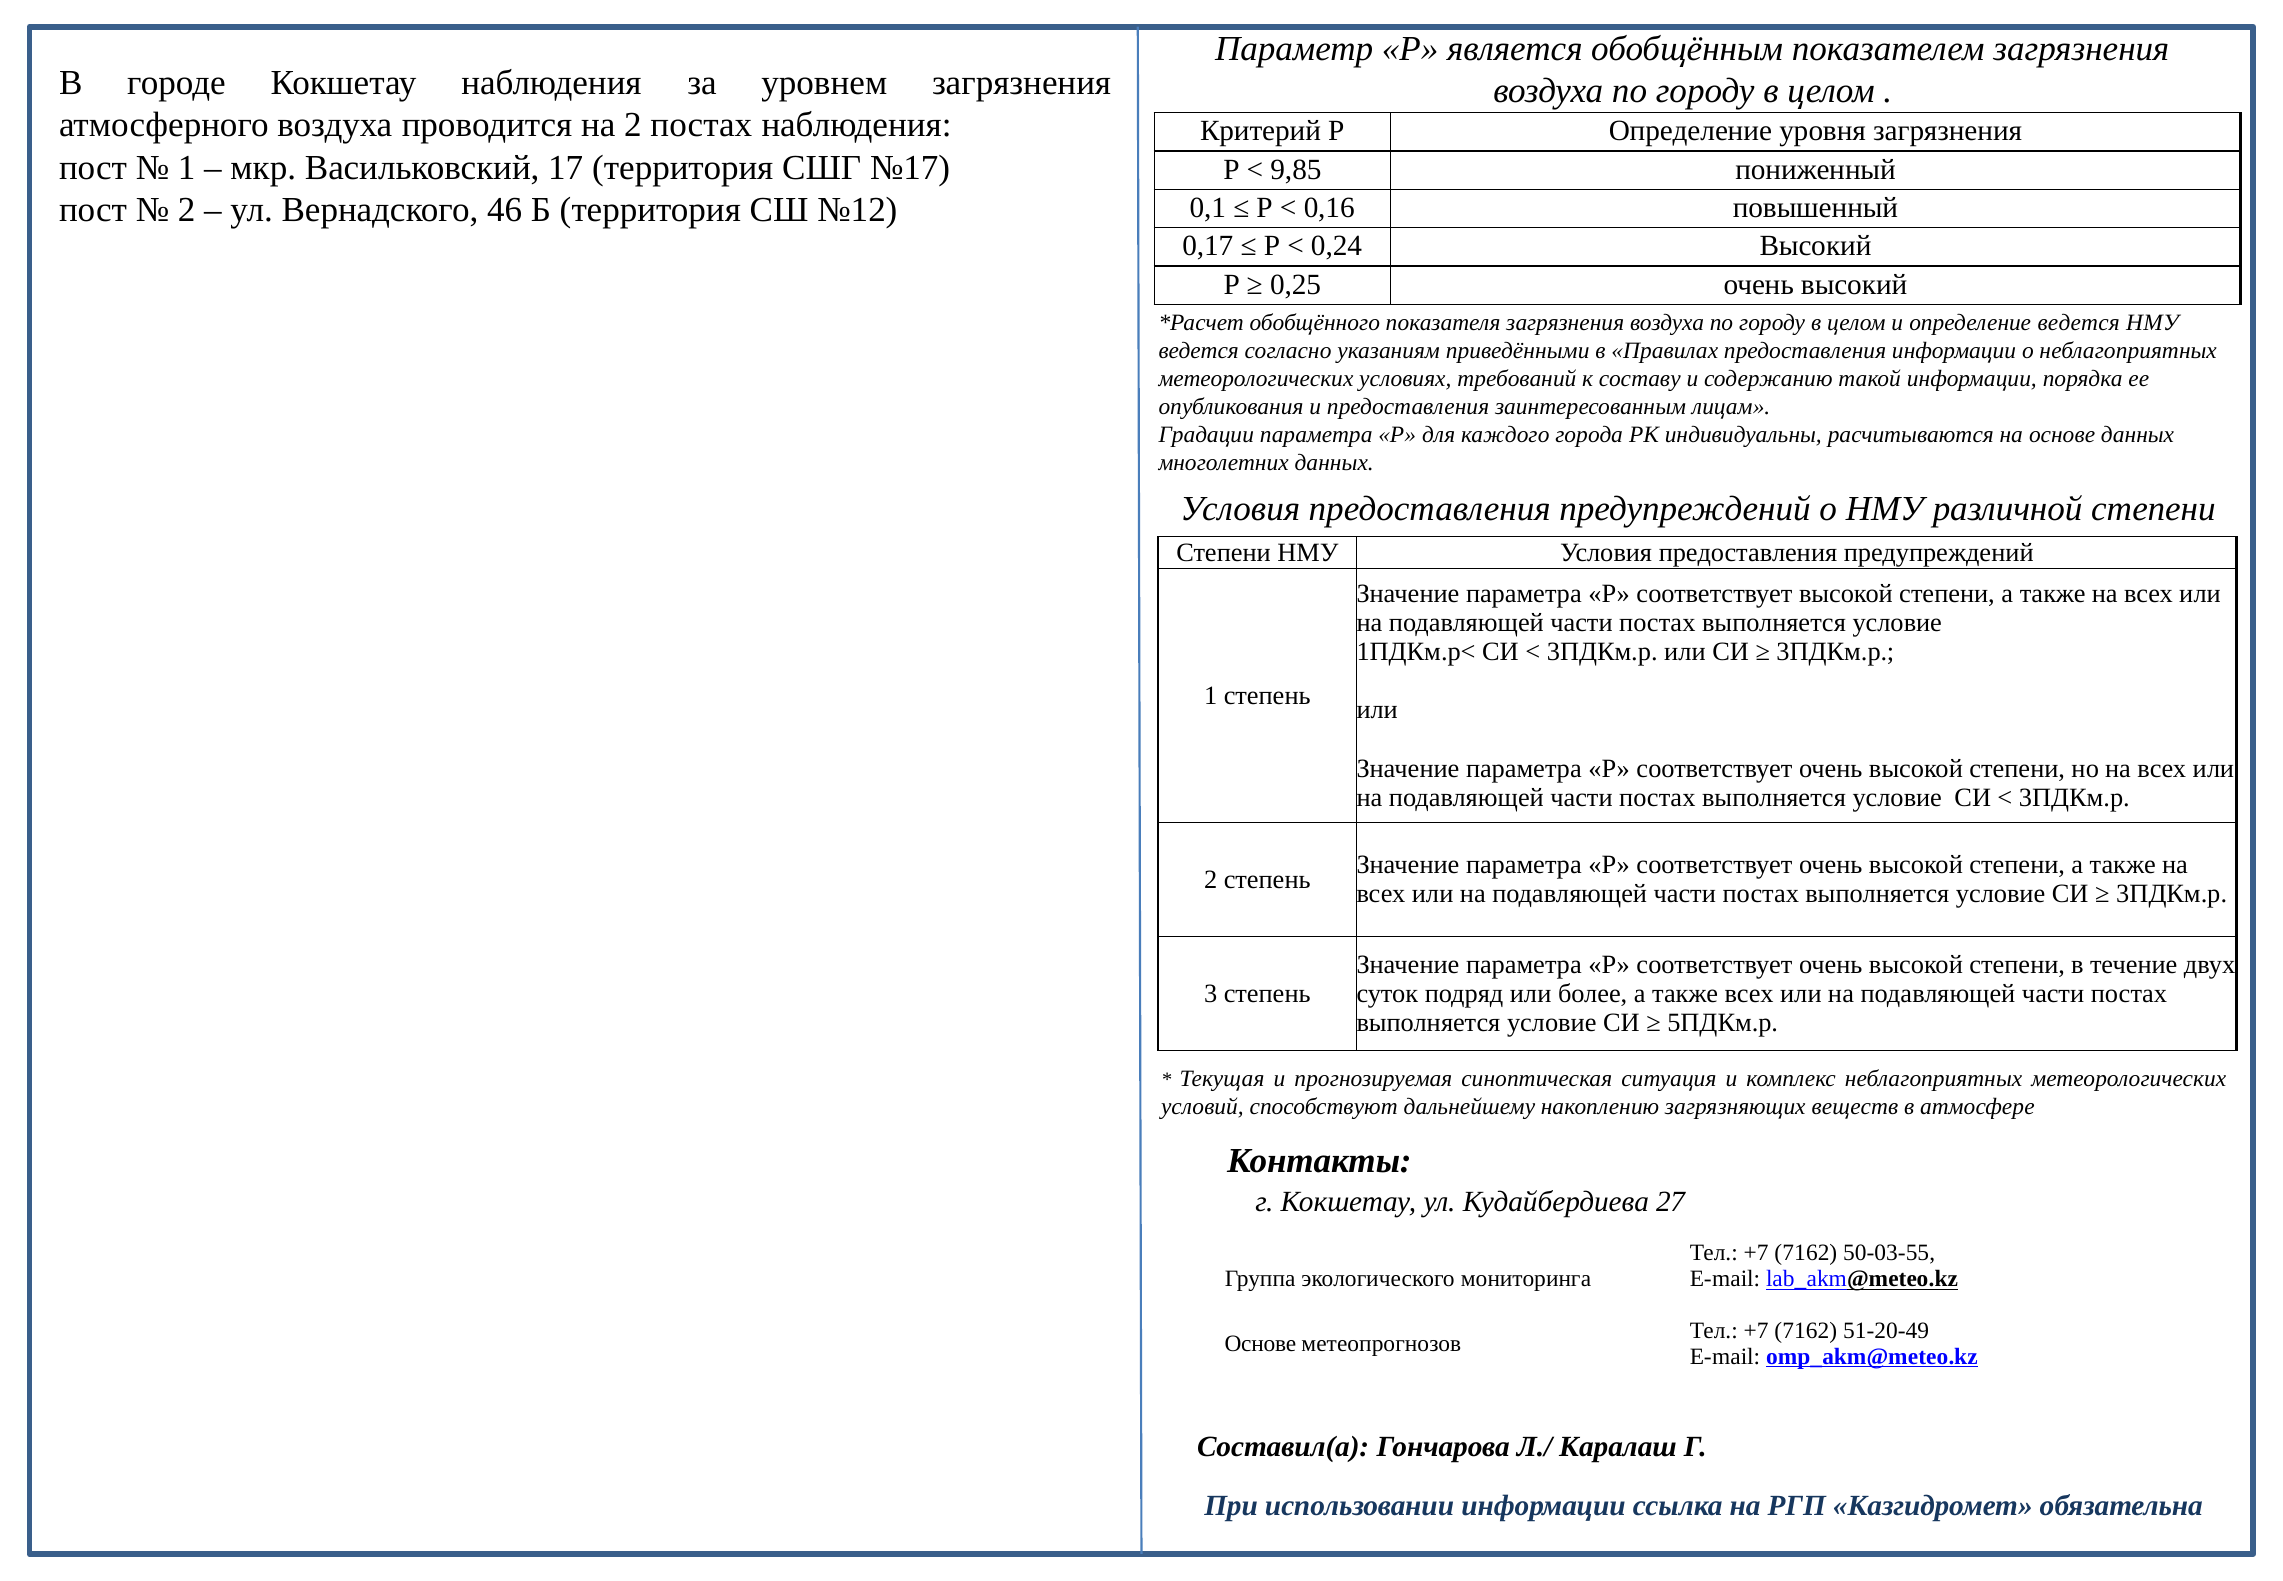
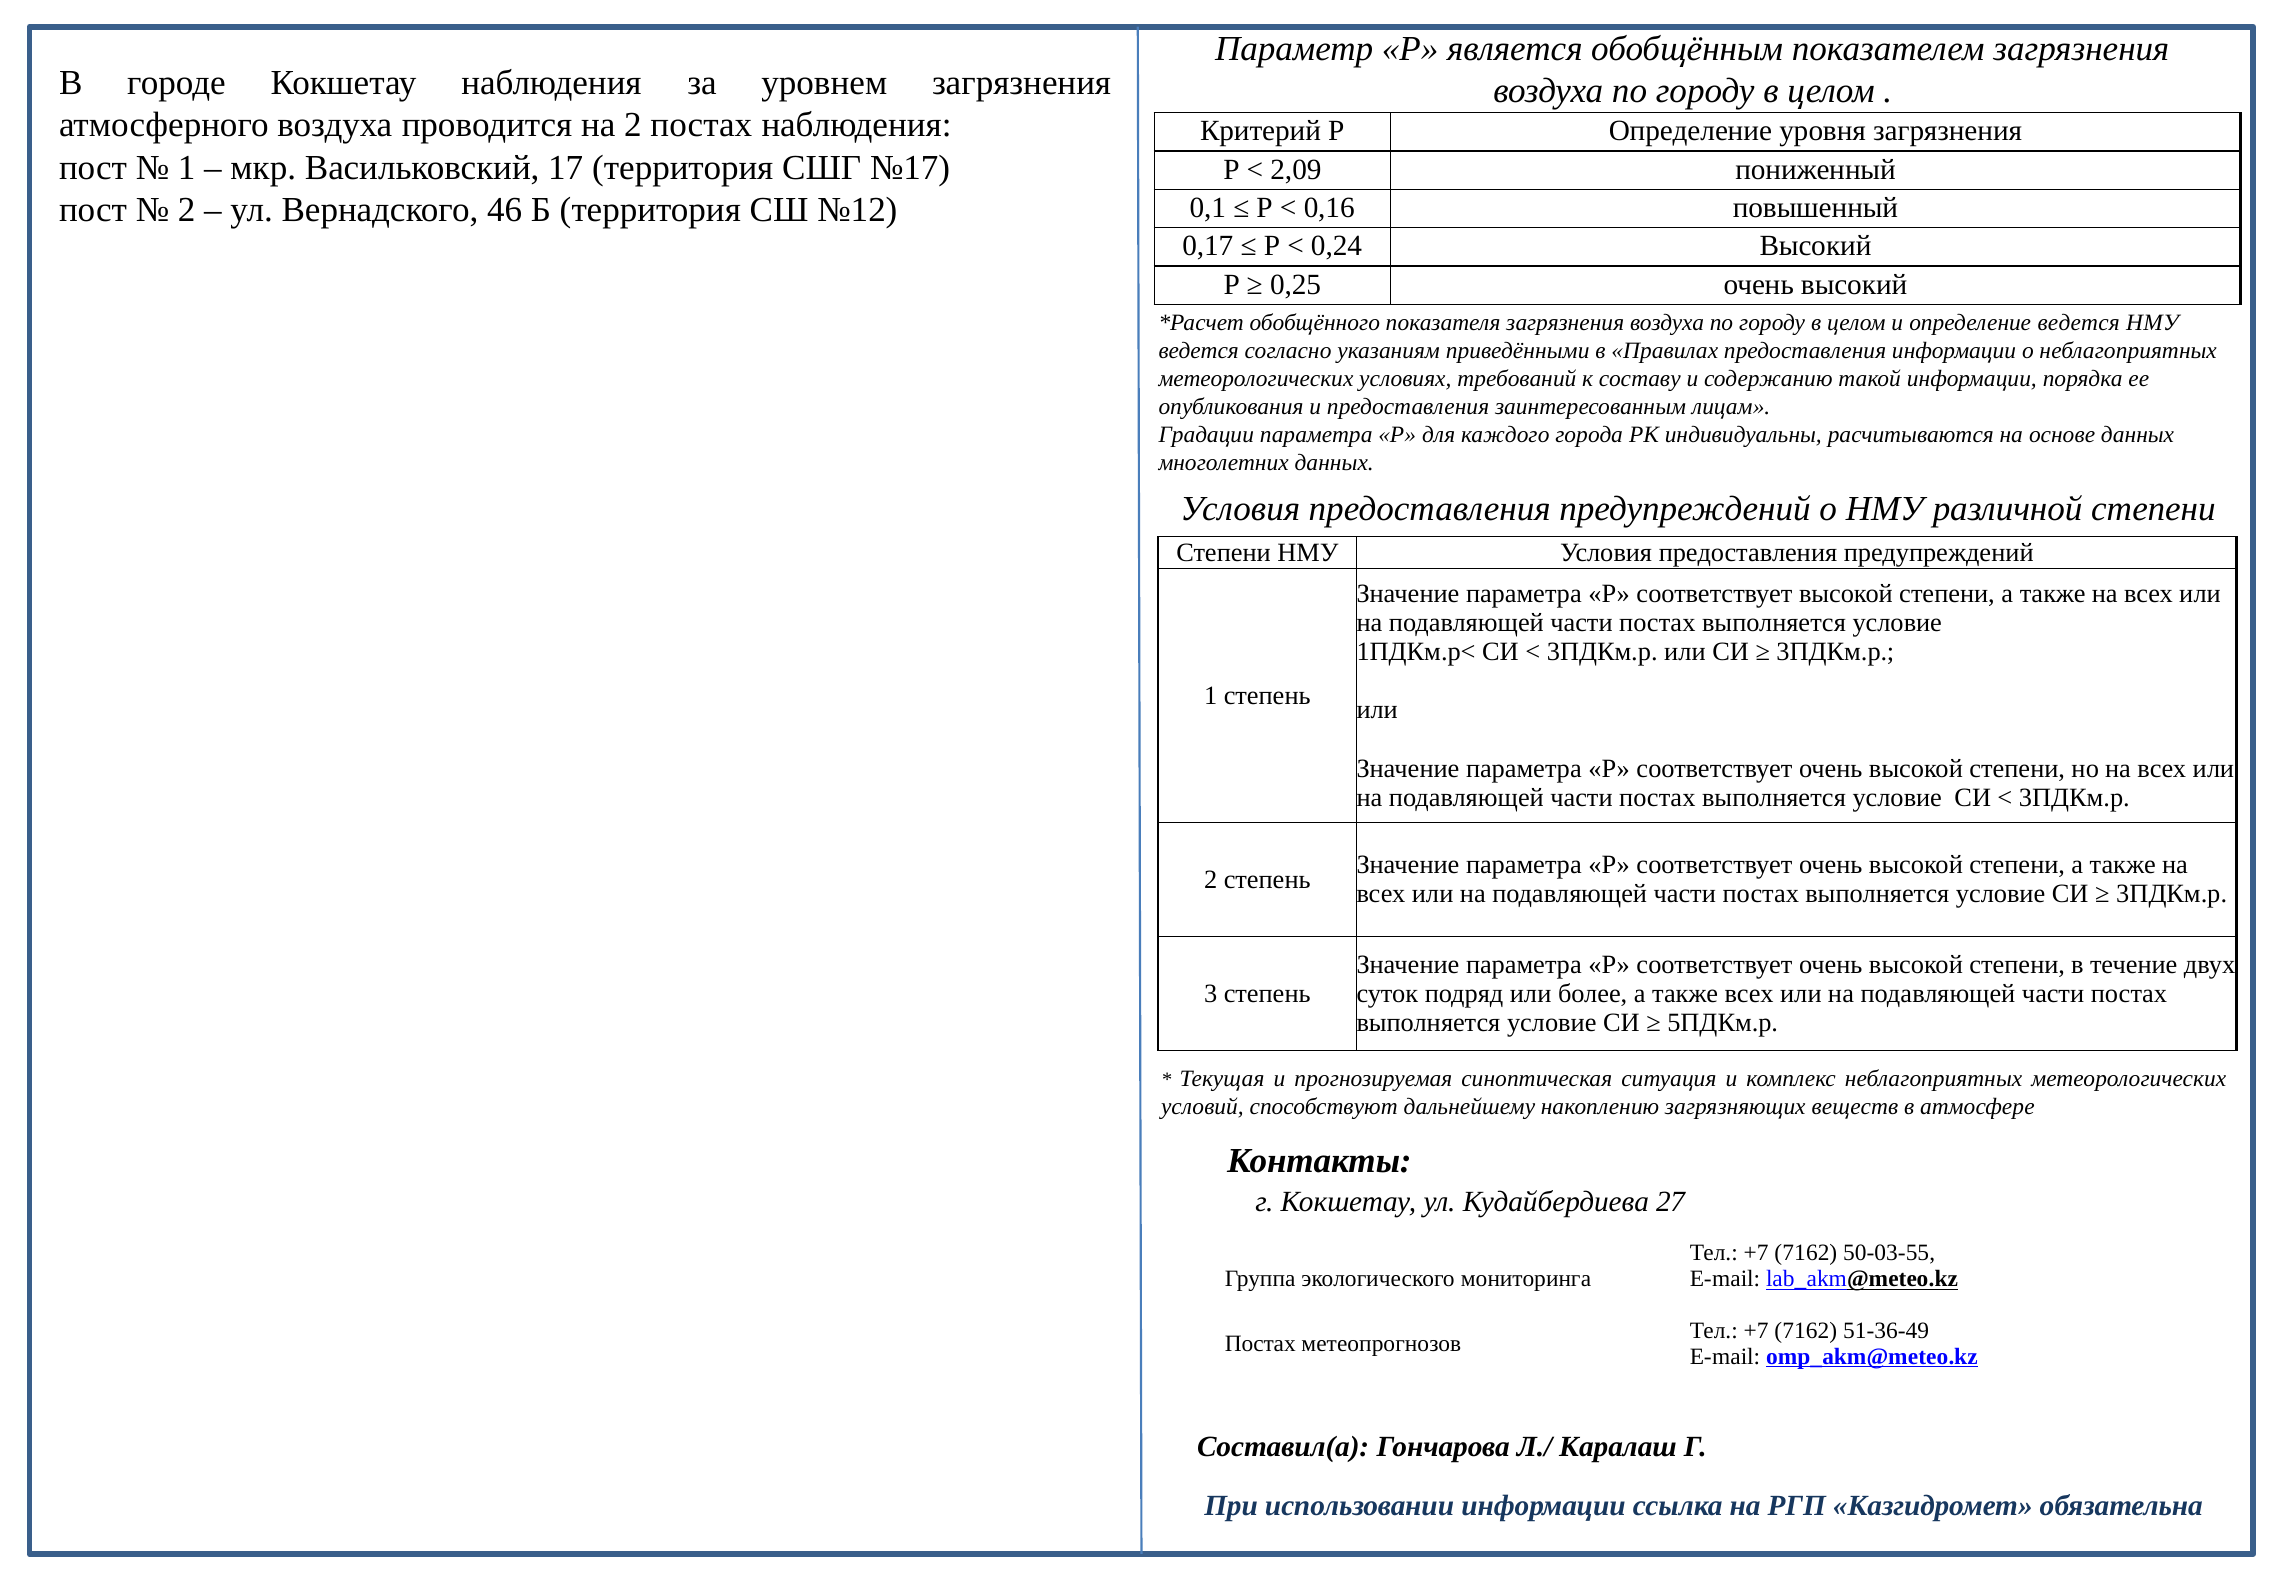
9,85: 9,85 -> 2,09 (1296, 170)
51-20-49: 51-20-49 -> 51-36-49 (1886, 1330)
Основе: Основе -> Постах (1260, 1343)
